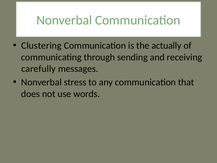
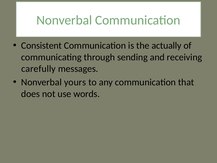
Clustering: Clustering -> Consistent (41, 46)
stress: stress -> yours (75, 82)
